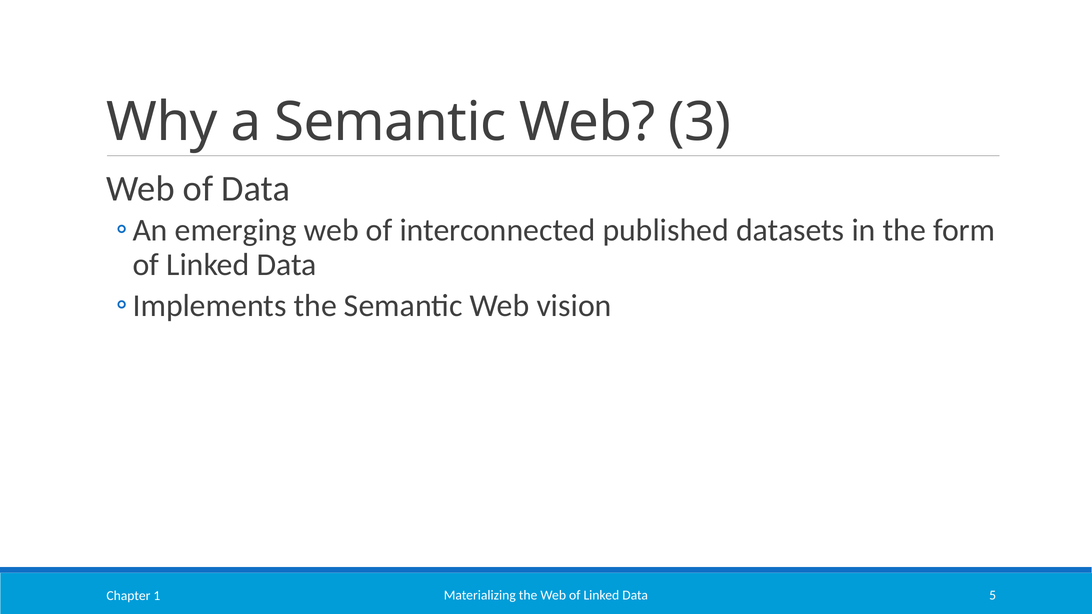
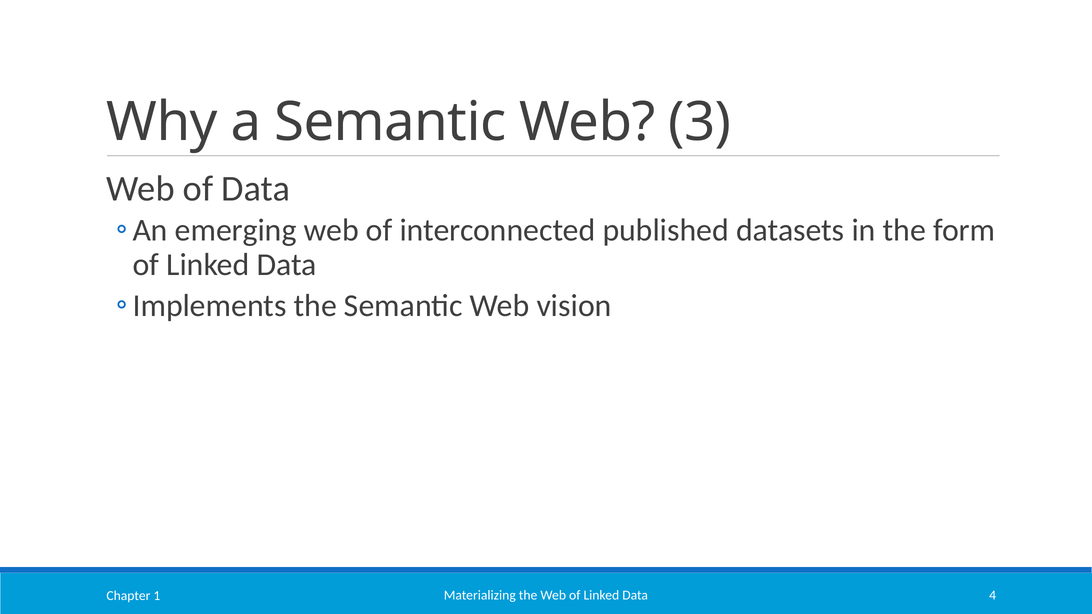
5: 5 -> 4 (993, 596)
